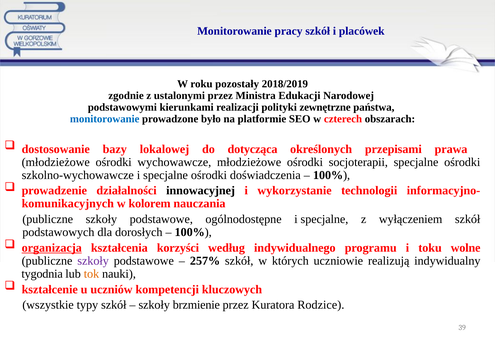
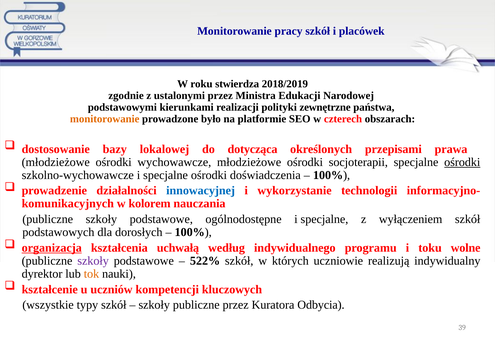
pozostały: pozostały -> stwierdza (237, 84)
monitorowanie colour: blue -> orange (105, 119)
ośrodki underline: none -> present (462, 162)
innowacyjnej colour: black -> blue (201, 190)
korzyści: korzyści -> uchwałą (178, 248)
257%: 257% -> 522% (205, 261)
tygodnia: tygodnia -> dyrektor (42, 274)
szkoły brzmienie: brzmienie -> publiczne (196, 305)
Rodzice: Rodzice -> Odbycia (321, 305)
